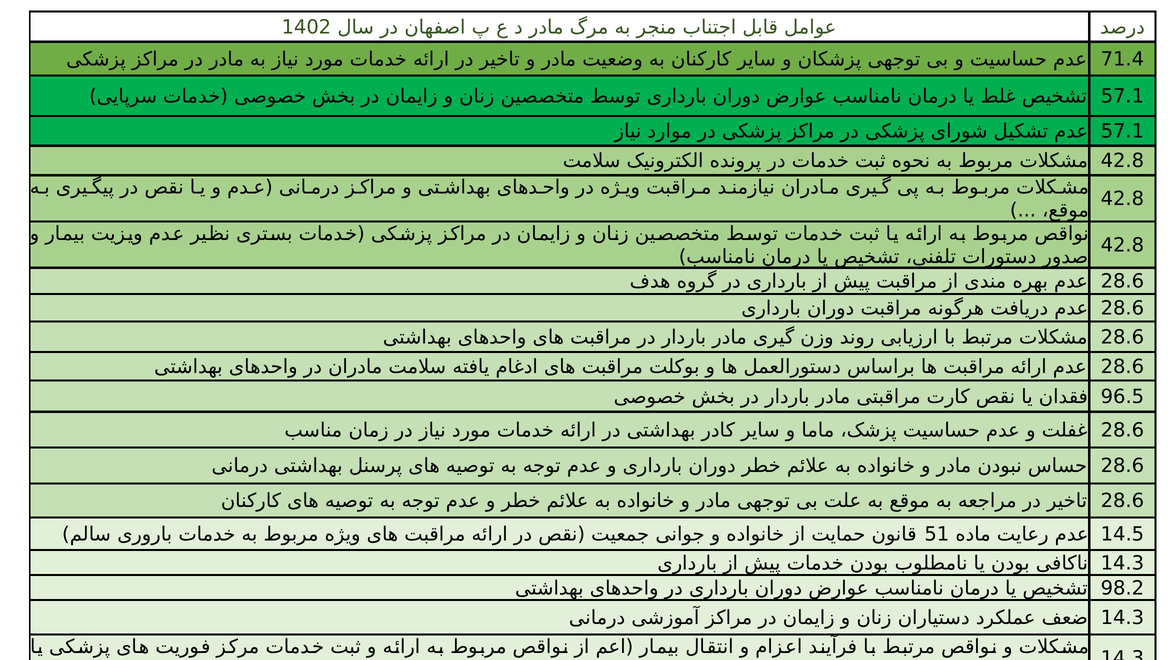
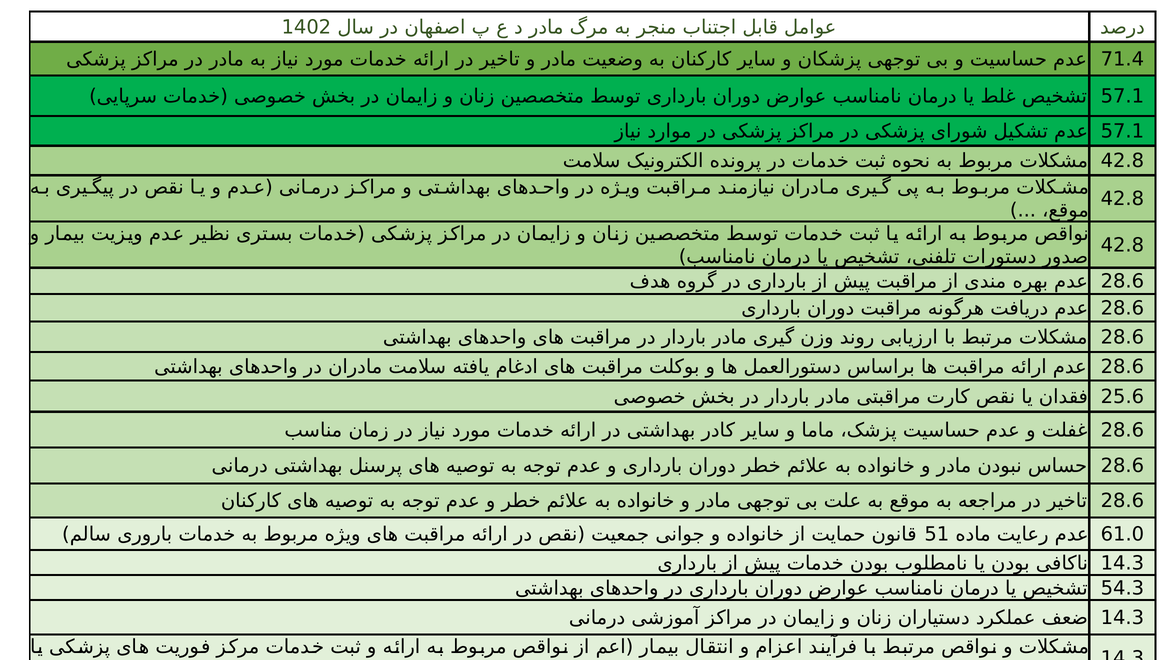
96.5: 96.5 -> 25.6 (1122, 397)
14.5: 14.5 -> 61.0 (1122, 534)
98.2: 98.2 -> 54.3 (1122, 588)
